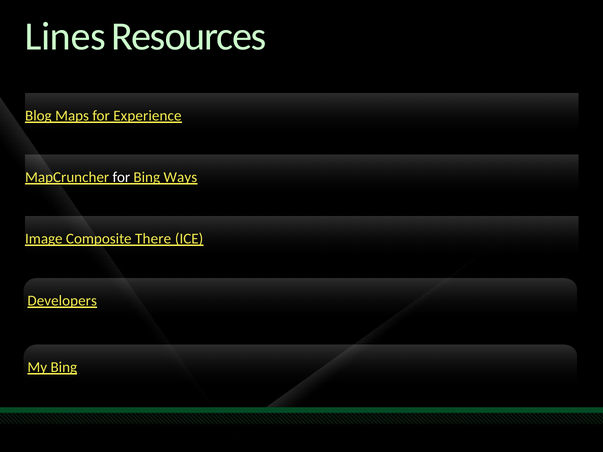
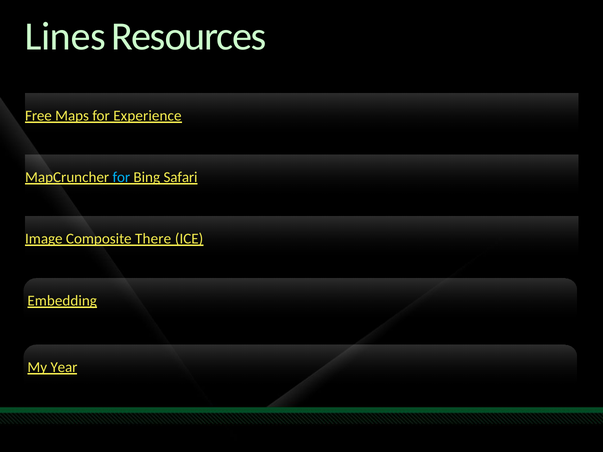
Blog: Blog -> Free (38, 116)
for colour: white -> light blue (121, 177)
Ways: Ways -> Safari (181, 177)
Developers: Developers -> Embedding (62, 301)
My Bing: Bing -> Year (64, 367)
